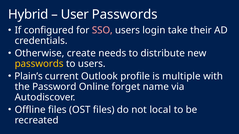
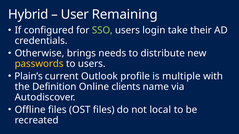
User Passwords: Passwords -> Remaining (125, 15)
SSO colour: pink -> light green (102, 30)
create: create -> brings (81, 53)
Password: Password -> Definition (54, 87)
forget: forget -> clients (126, 87)
